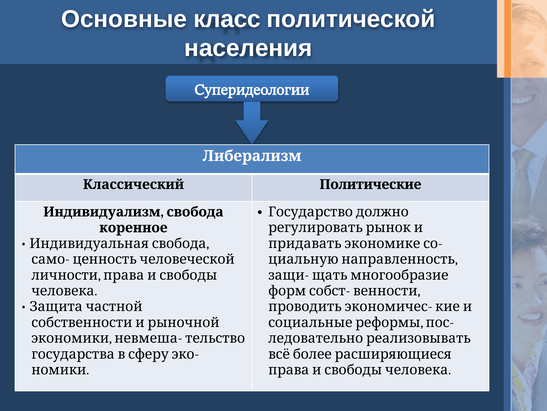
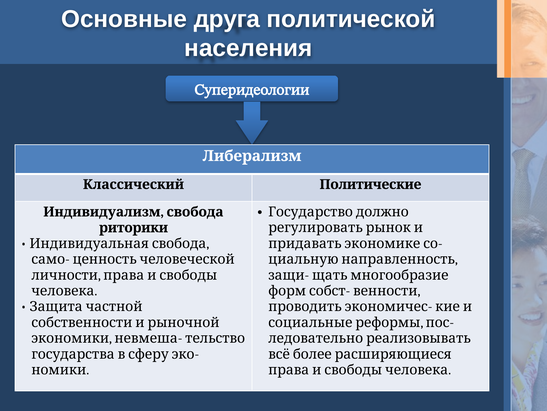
класс: класс -> друга (227, 19)
коренное: коренное -> риторики (134, 227)
